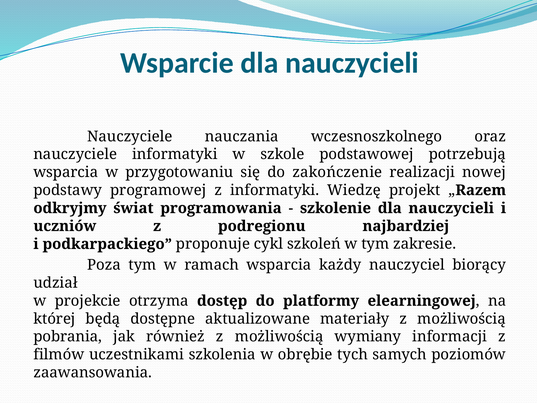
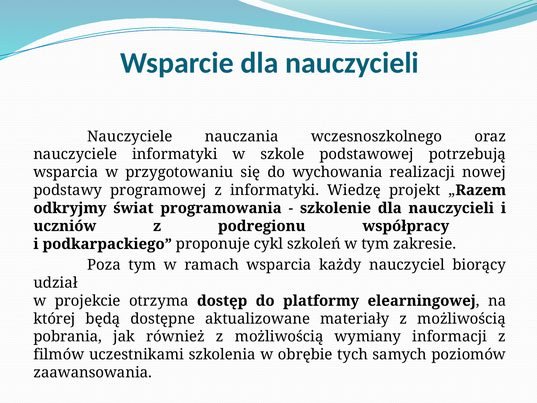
zakończenie: zakończenie -> wychowania (337, 172)
najbardziej: najbardziej -> współpracy (406, 226)
